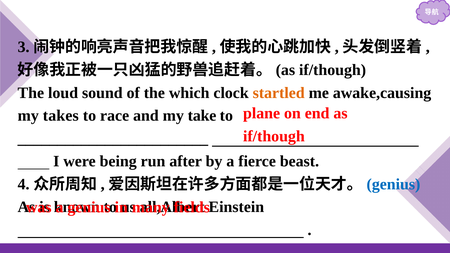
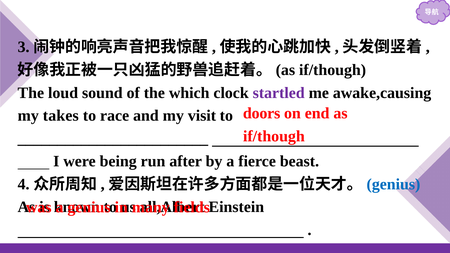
startled colour: orange -> purple (279, 93)
plane: plane -> doors (262, 113)
take: take -> visit (202, 116)
